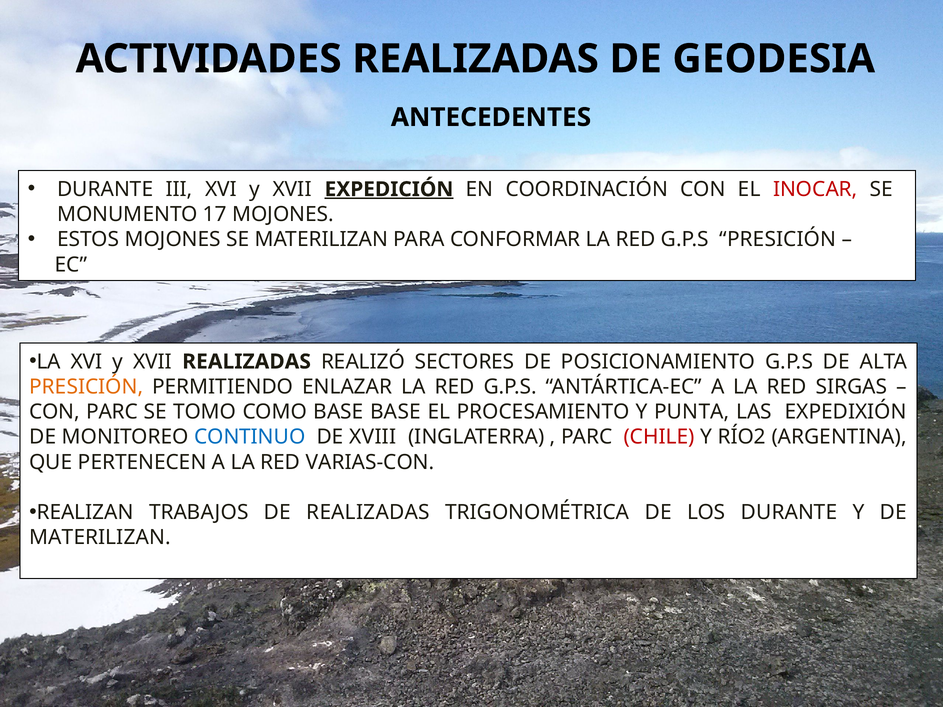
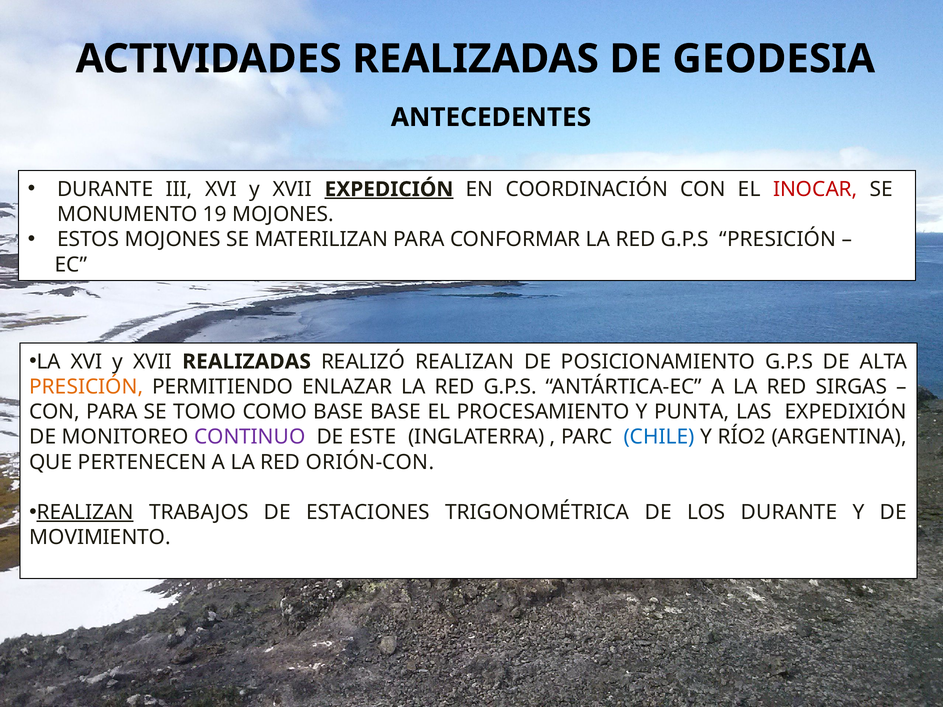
17: 17 -> 19 (215, 215)
REALIZÓ SECTORES: SECTORES -> REALIZAN (465, 362)
CON PARC: PARC -> PARA (112, 412)
CONTINUO colour: blue -> purple (250, 437)
XVIII: XVIII -> ESTE (373, 437)
CHILE colour: red -> blue (659, 437)
VARIAS-CON: VARIAS-CON -> ORIÓN-CON (370, 462)
REALIZAN underline: none -> present (85, 513)
DE REALIZADAS: REALIZADAS -> ESTACIONES (368, 513)
MATERILIZAN: MATERILIZAN -> MOVIMIENTO (100, 538)
